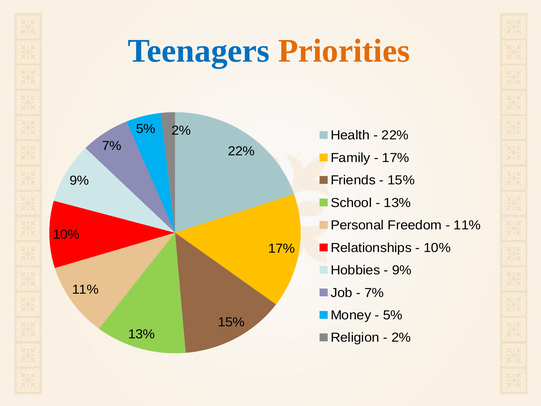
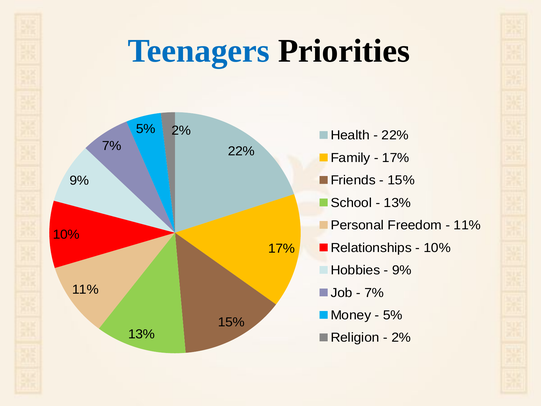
Priorities colour: orange -> black (344, 51)
